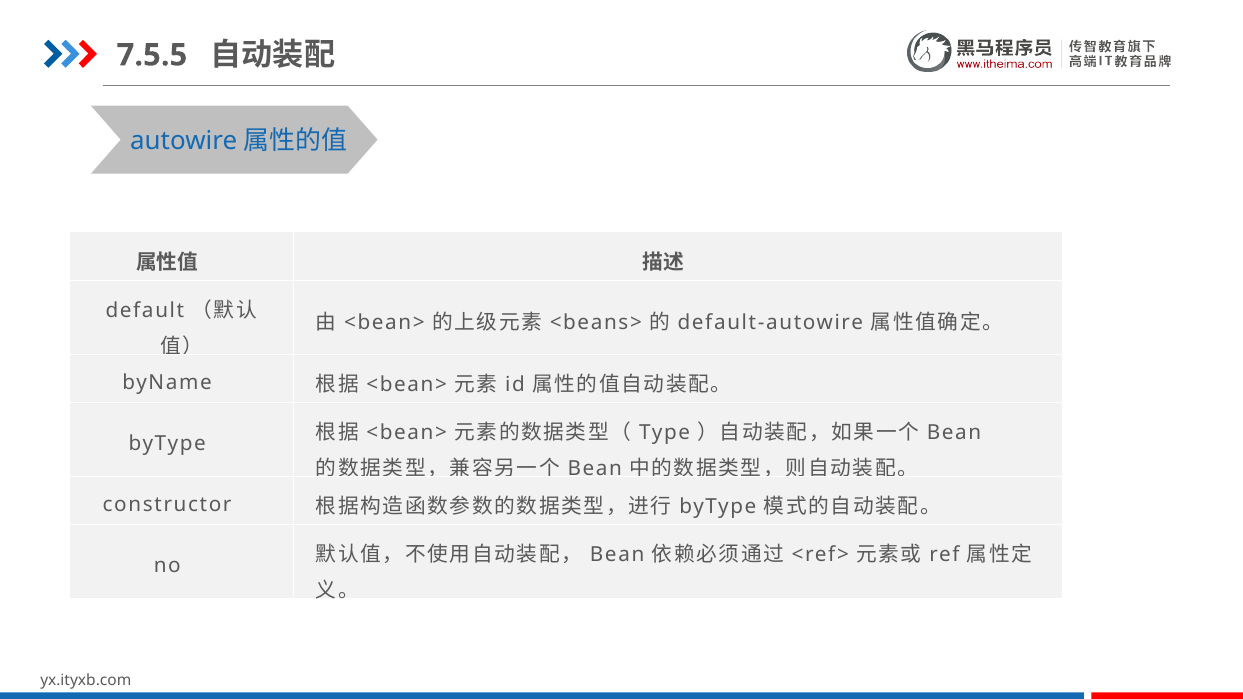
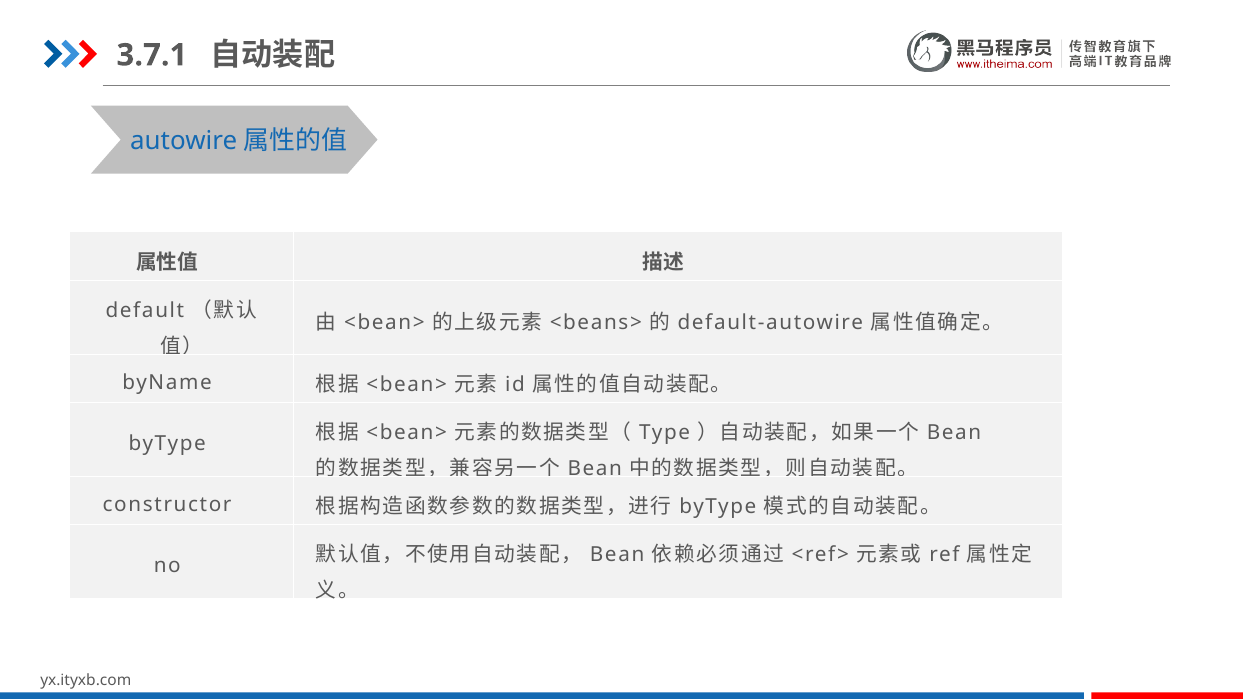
7.5.5: 7.5.5 -> 3.7.1 (152, 55)
